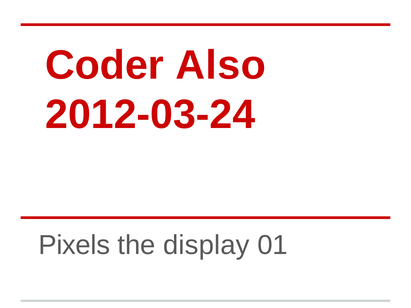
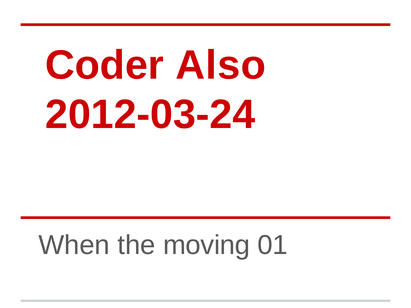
Pixels: Pixels -> When (74, 245)
display: display -> moving (207, 245)
